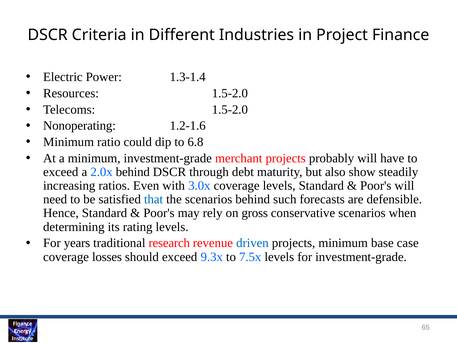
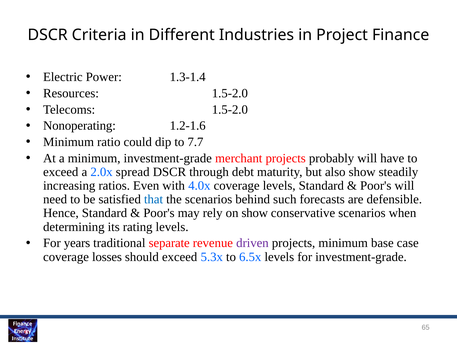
6.8: 6.8 -> 7.7 (195, 142)
2.0x behind: behind -> spread (133, 172)
3.0x: 3.0x -> 4.0x (199, 186)
on gross: gross -> show (255, 213)
research: research -> separate (169, 243)
driven colour: blue -> purple (252, 243)
9.3x: 9.3x -> 5.3x (212, 257)
7.5x: 7.5x -> 6.5x (250, 257)
